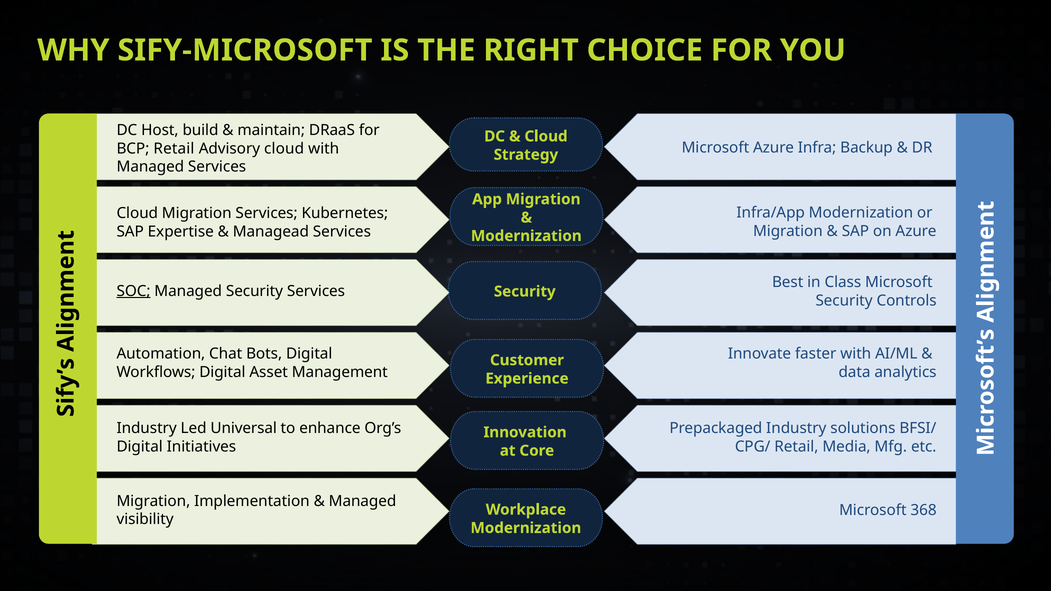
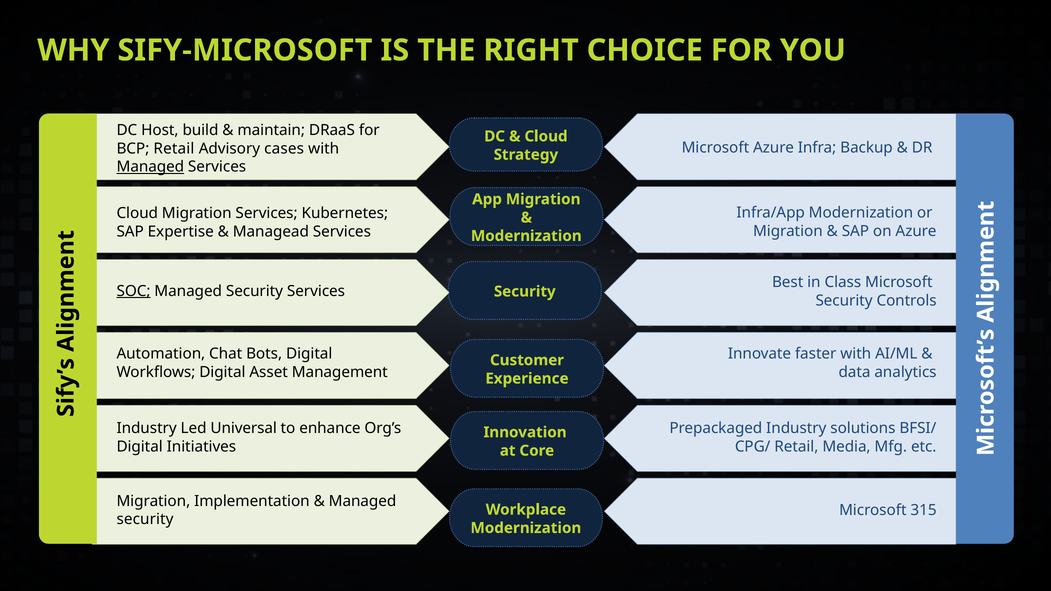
Advisory cloud: cloud -> cases (284, 149)
Managed underline: none -> present (150, 167)
368: 368 -> 315 (924, 510)
visibility: visibility -> security (145, 520)
